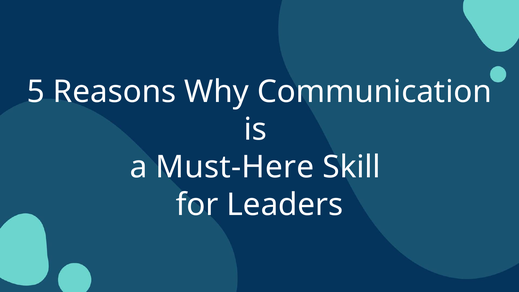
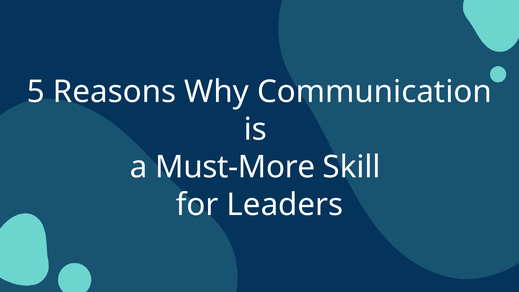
Must-Here: Must-Here -> Must-More (235, 167)
